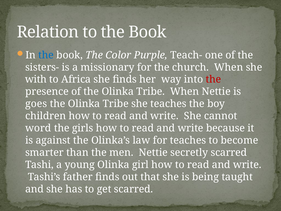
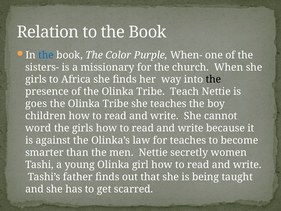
Teach-: Teach- -> When- (186, 55)
with: with -> girls (36, 79)
the colour: red -> black (213, 79)
Tribe When: When -> Teach (185, 92)
secretly scarred: scarred -> women (229, 152)
